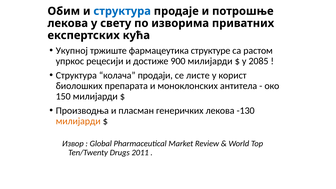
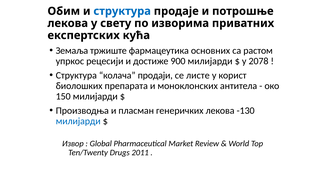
Укупној: Укупној -> Земаља (72, 51)
структуре: структуре -> основних (211, 51)
2085: 2085 -> 2078 (259, 61)
милијарди colour: orange -> blue (78, 121)
